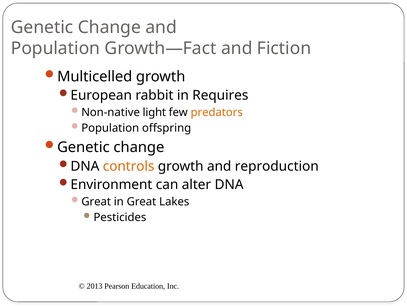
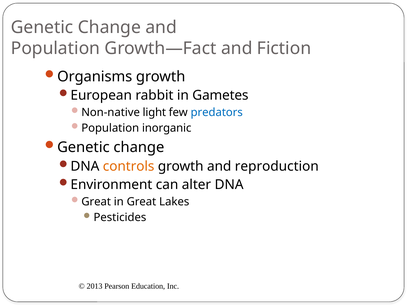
Multicelled: Multicelled -> Organisms (95, 76)
Requires: Requires -> Gametes (220, 95)
predators colour: orange -> blue (217, 112)
offspring: offspring -> inorganic (167, 128)
